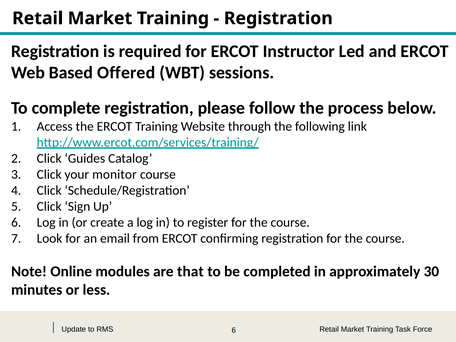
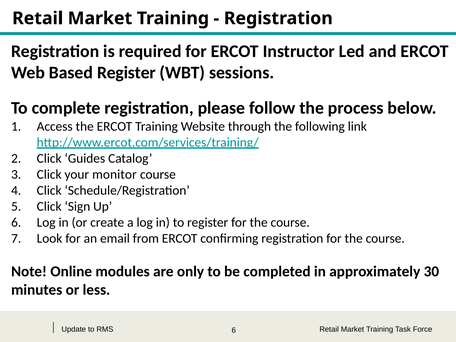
Based Offered: Offered -> Register (126, 73)
that: that -> only (191, 272)
